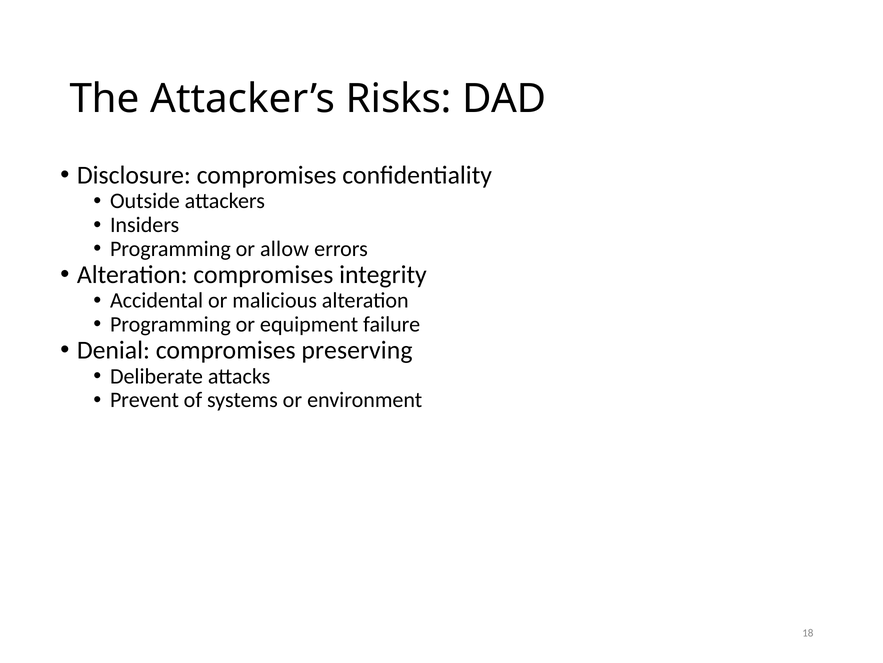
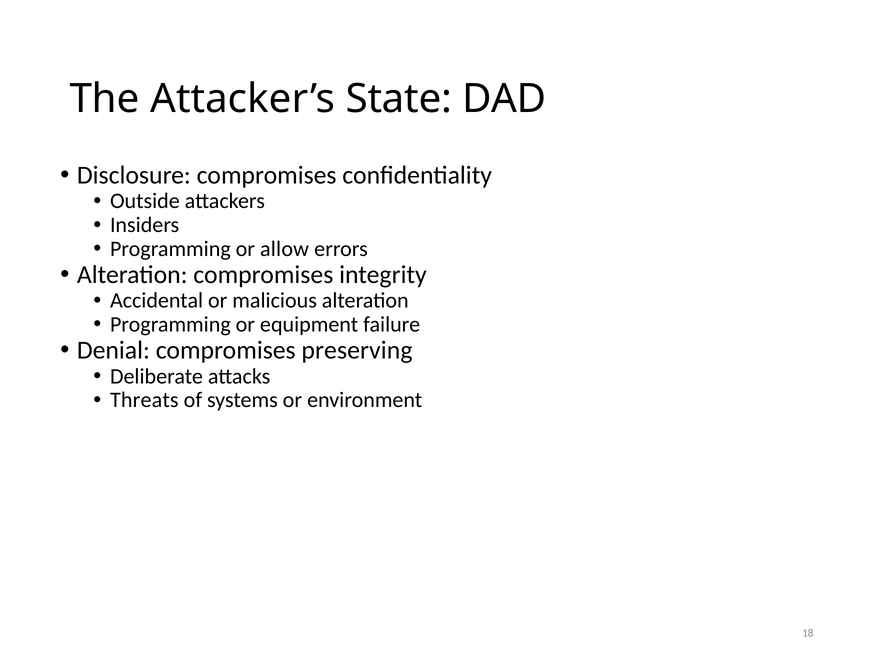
Risks: Risks -> State (399, 99)
Prevent: Prevent -> Threats (144, 400)
